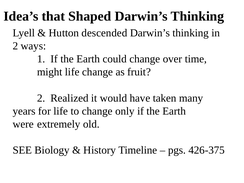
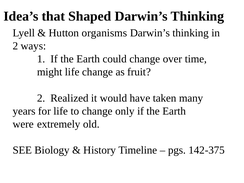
descended: descended -> organisms (104, 33)
426-375: 426-375 -> 142-375 (207, 150)
